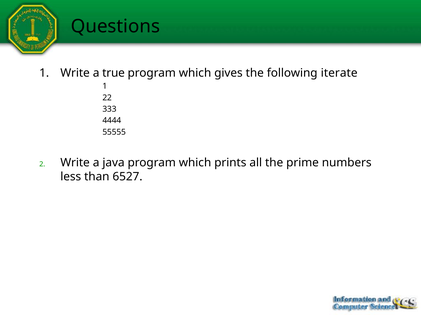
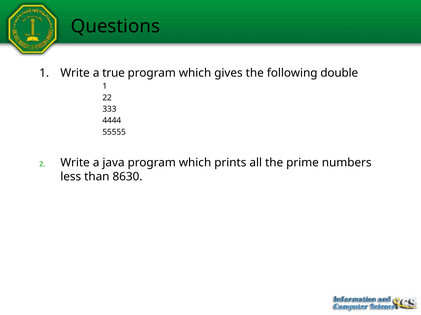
iterate: iterate -> double (339, 73)
6527: 6527 -> 8630 (128, 177)
